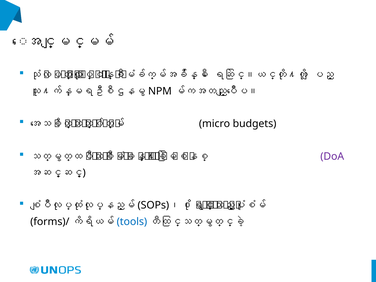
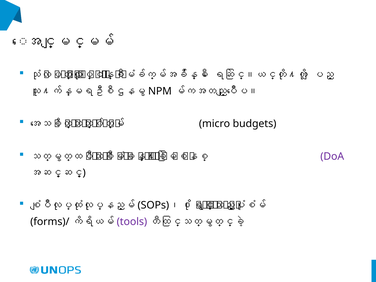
tools colour: blue -> purple (132, 222)
